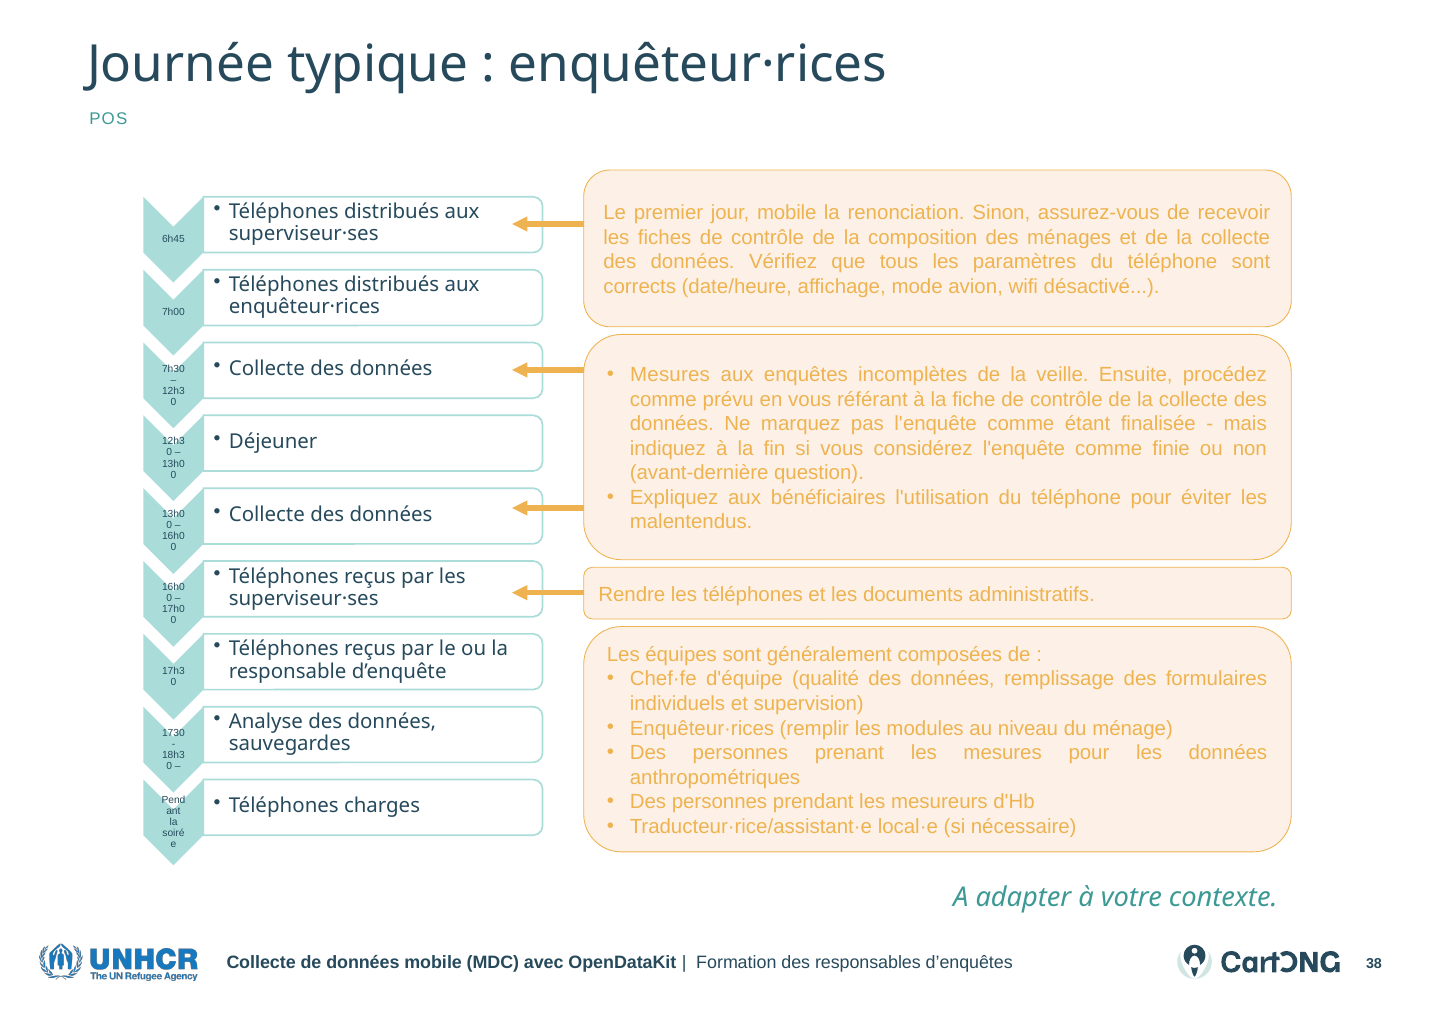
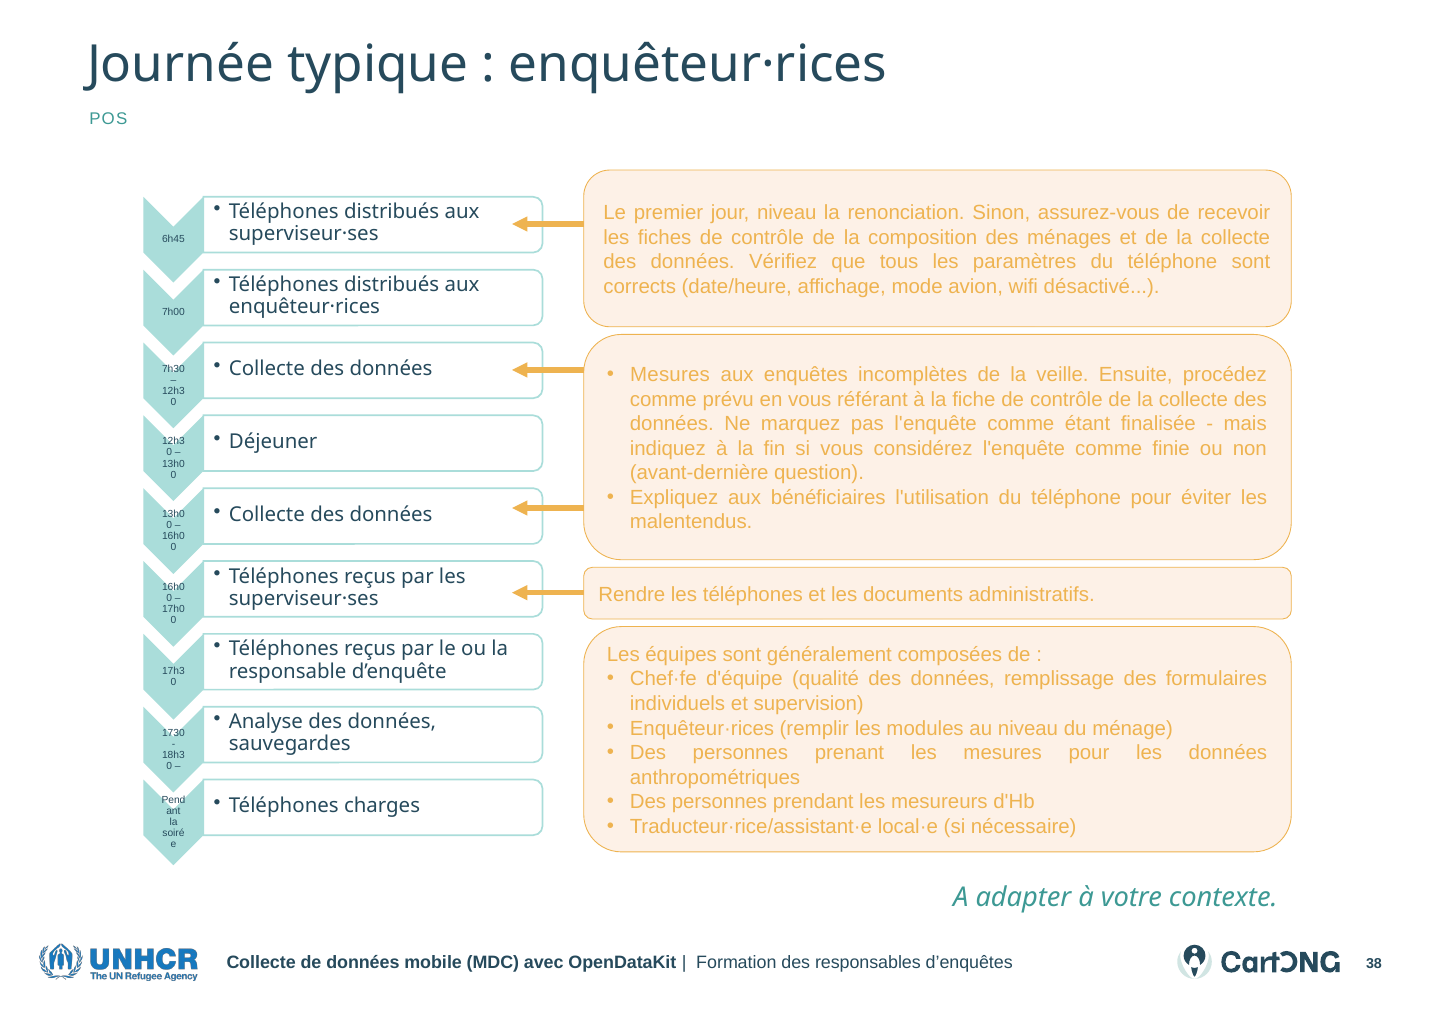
jour mobile: mobile -> niveau (787, 213)
